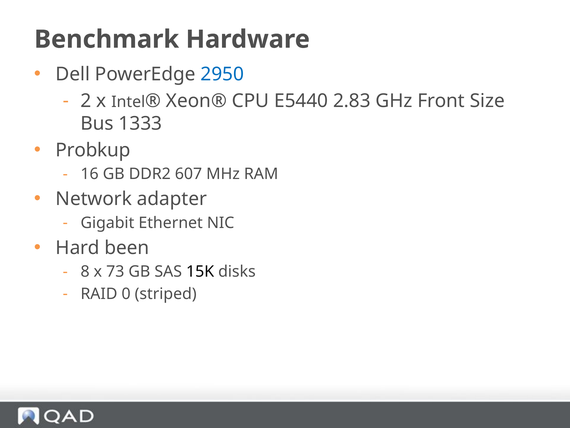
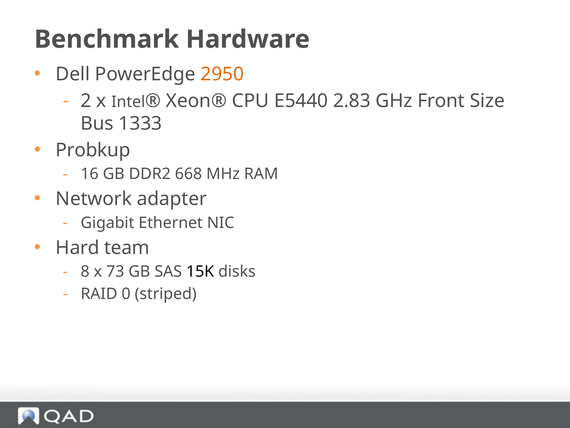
2950 colour: blue -> orange (222, 74)
607: 607 -> 668 (189, 174)
been: been -> team (127, 248)
